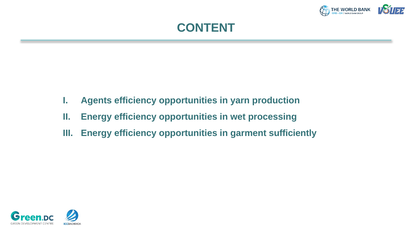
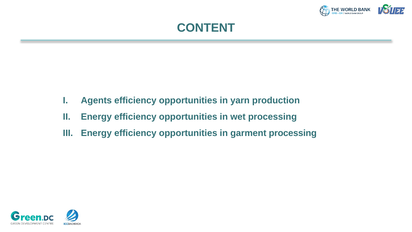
garment sufficiently: sufficiently -> processing (293, 133)
